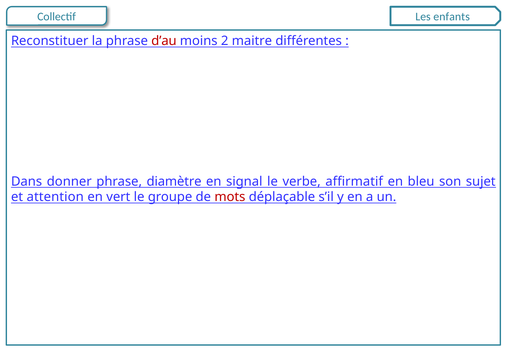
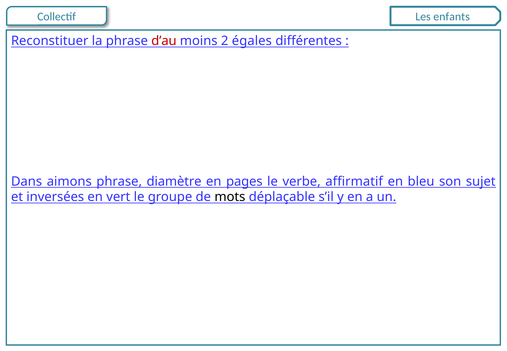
maitre: maitre -> égales (252, 41)
donner: donner -> aimons (69, 181)
signal: signal -> pages (244, 181)
attention: attention -> inversées (55, 197)
mots colour: red -> black (230, 197)
